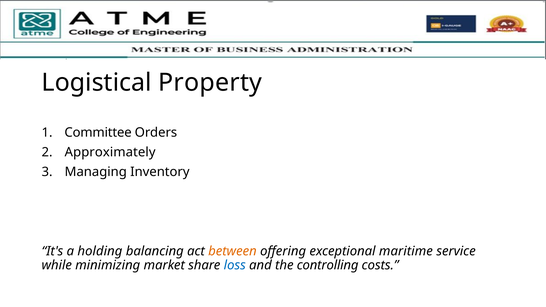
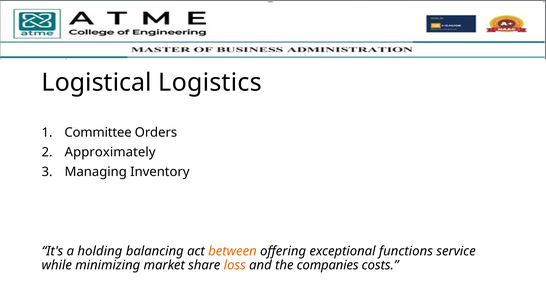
Property: Property -> Logistics (210, 83)
maritime: maritime -> functions (406, 251)
loss colour: blue -> orange (235, 265)
controlling: controlling -> companies (328, 265)
